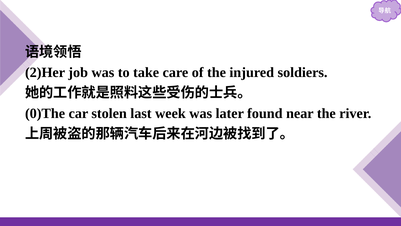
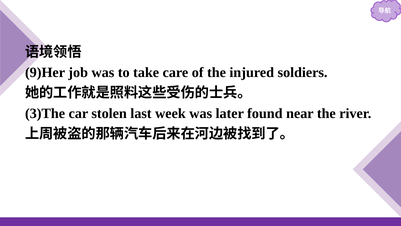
2)Her: 2)Her -> 9)Her (45, 72)
0)The: 0)The -> 3)The (45, 113)
